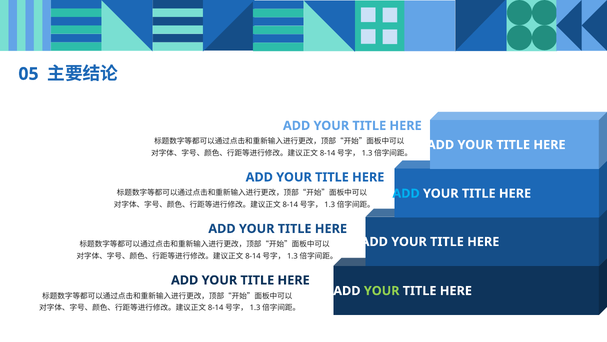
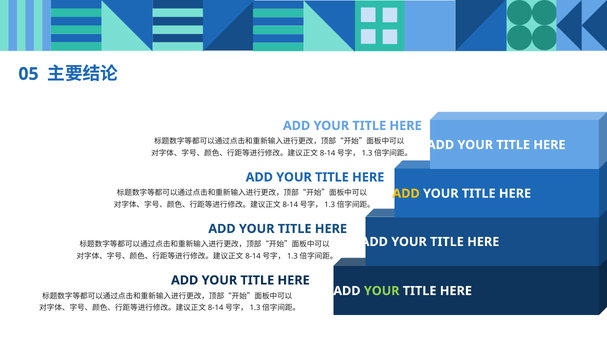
ADD colour: light blue -> yellow (406, 193)
